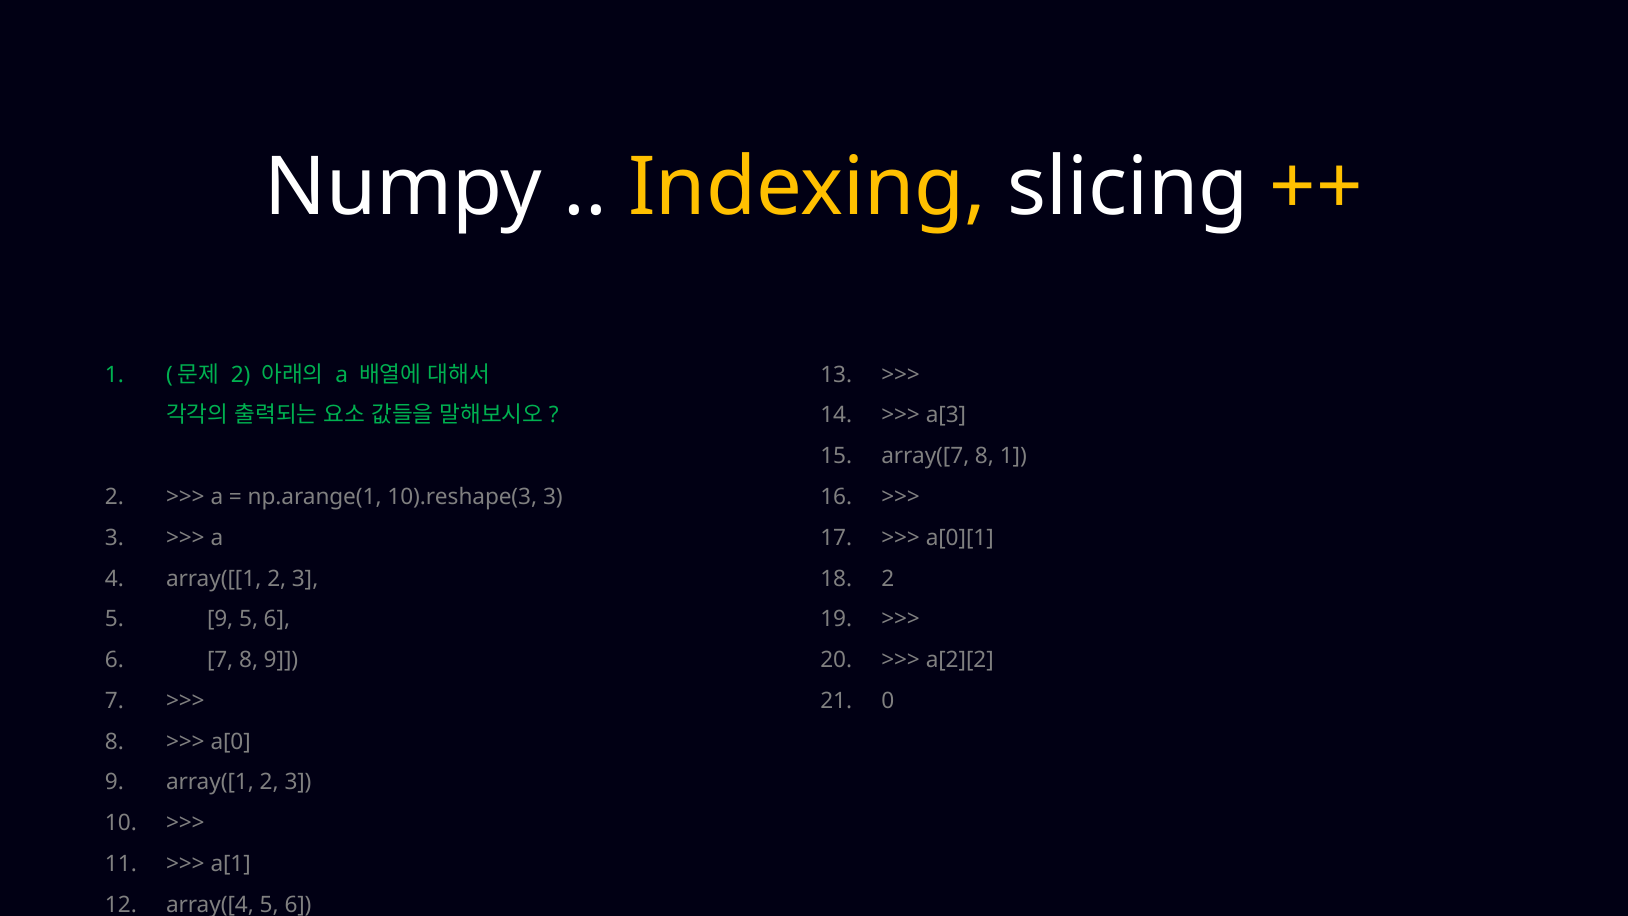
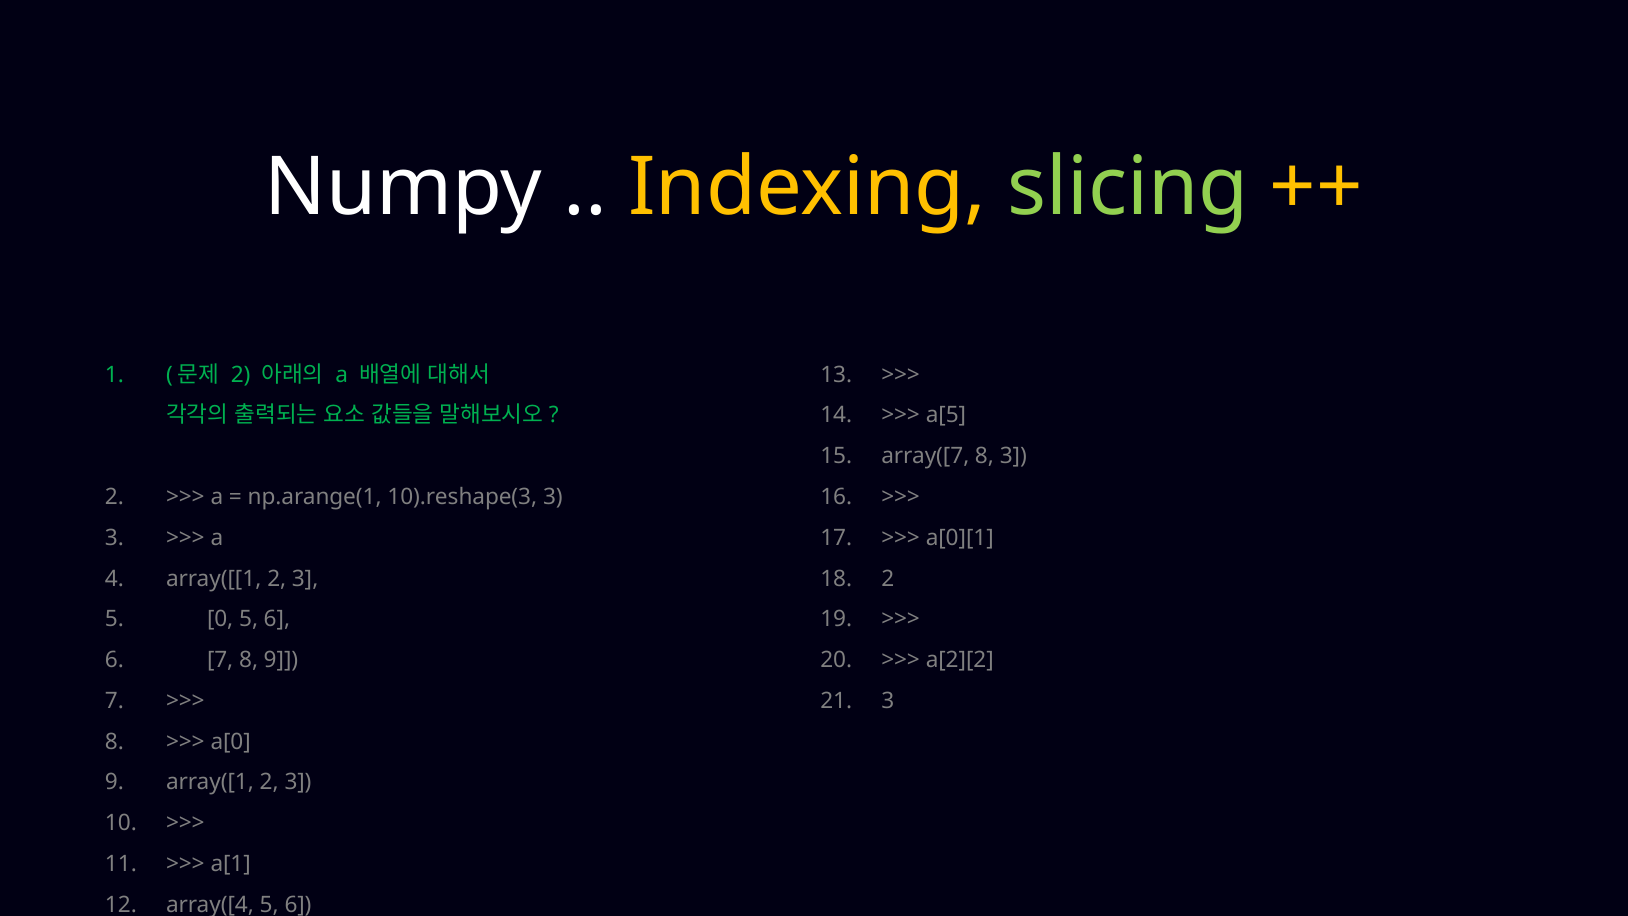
slicing colour: white -> light green (1128, 187)
a[3: a[3 -> a[5 (946, 415)
8 1: 1 -> 3 (1013, 456)
5 9: 9 -> 0 (220, 619)
0: 0 -> 3 (888, 701)
